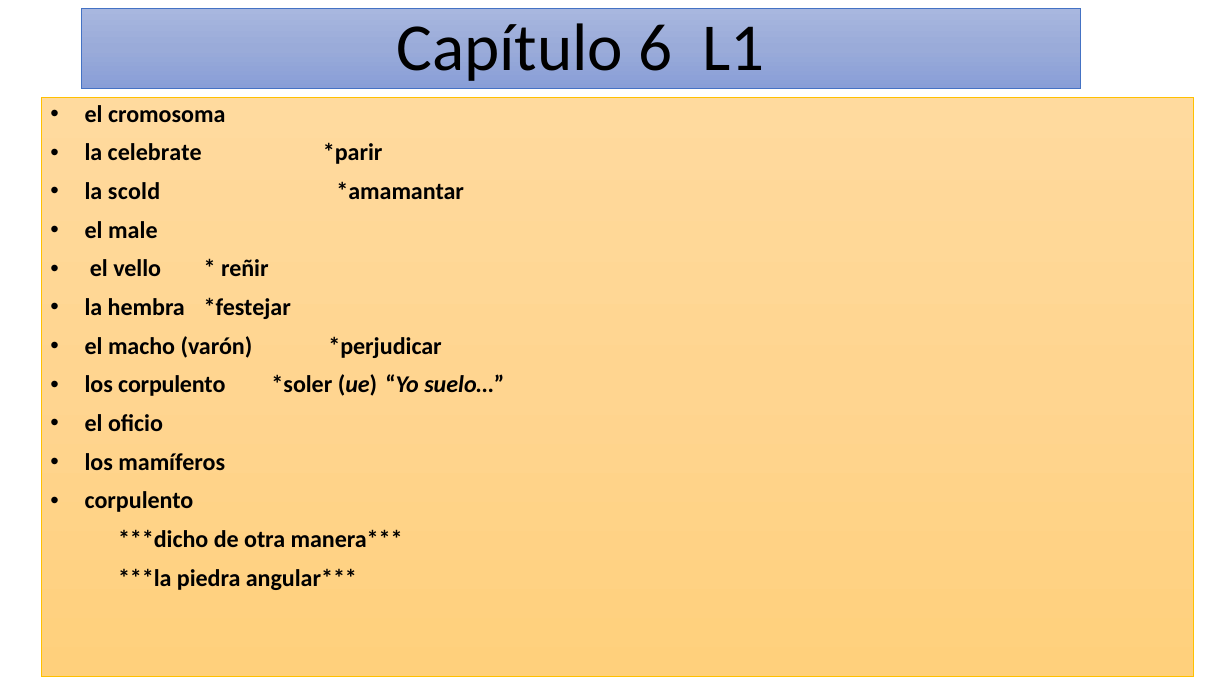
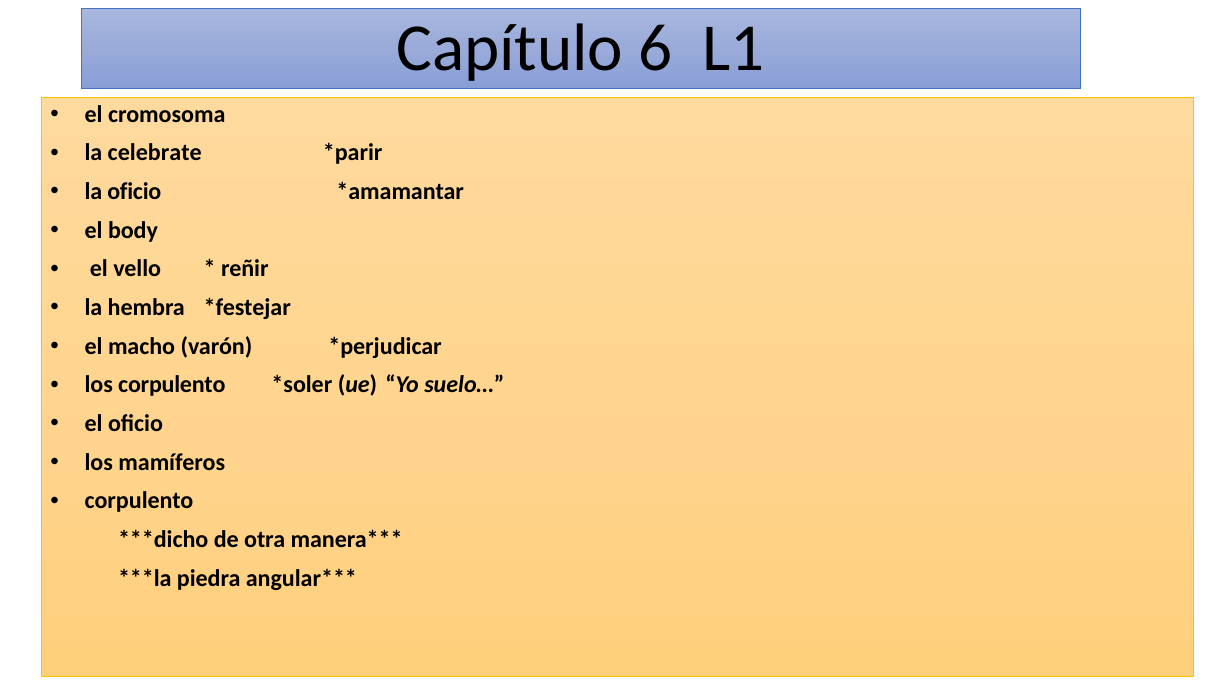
la scold: scold -> oficio (134, 192)
male: male -> body (133, 230)
